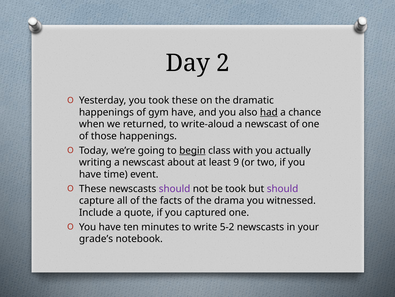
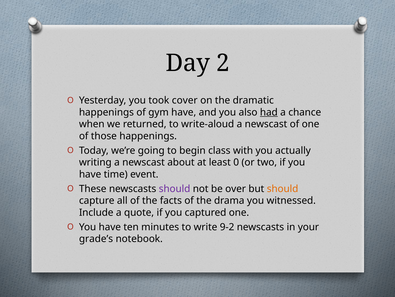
took these: these -> cover (185, 100)
begin underline: present -> none (192, 150)
9: 9 -> 0 (236, 162)
be took: took -> over (236, 188)
should colour: purple -> orange (283, 188)
5-2: 5-2 -> 9-2 (227, 227)
